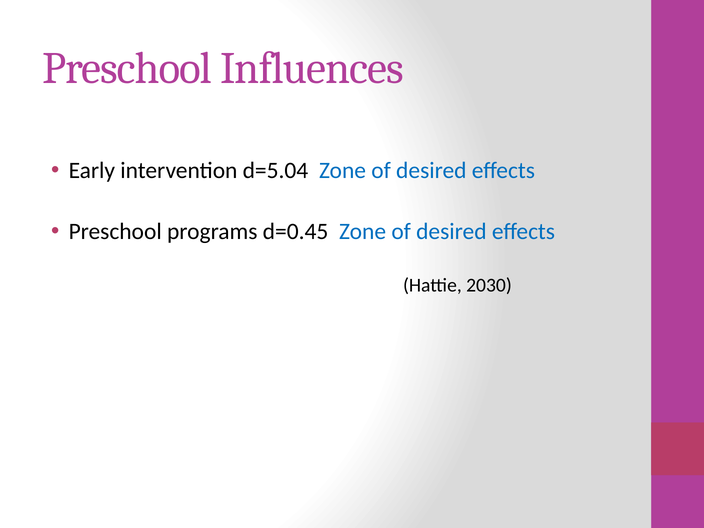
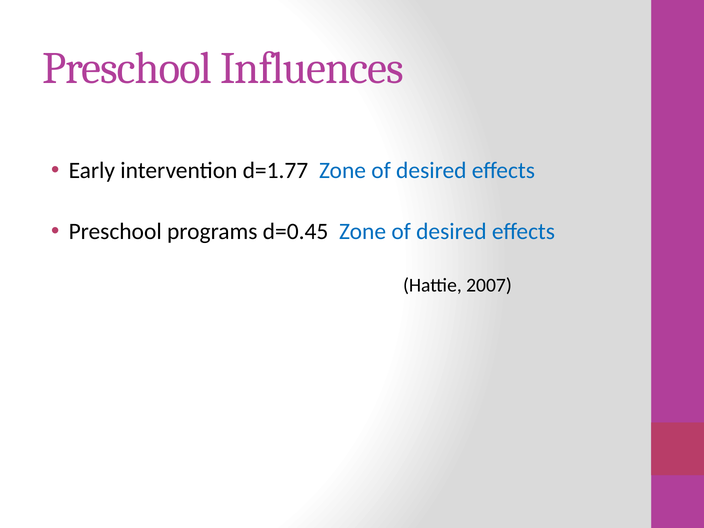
d=5.04: d=5.04 -> d=1.77 (275, 171)
2030: 2030 -> 2007 (489, 285)
